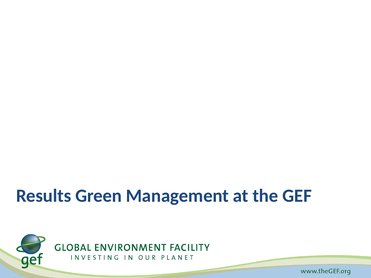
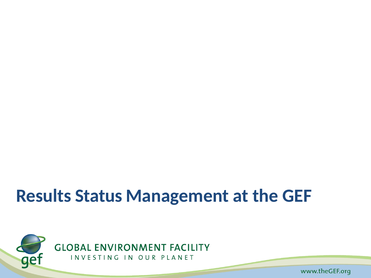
Green: Green -> Status (99, 196)
